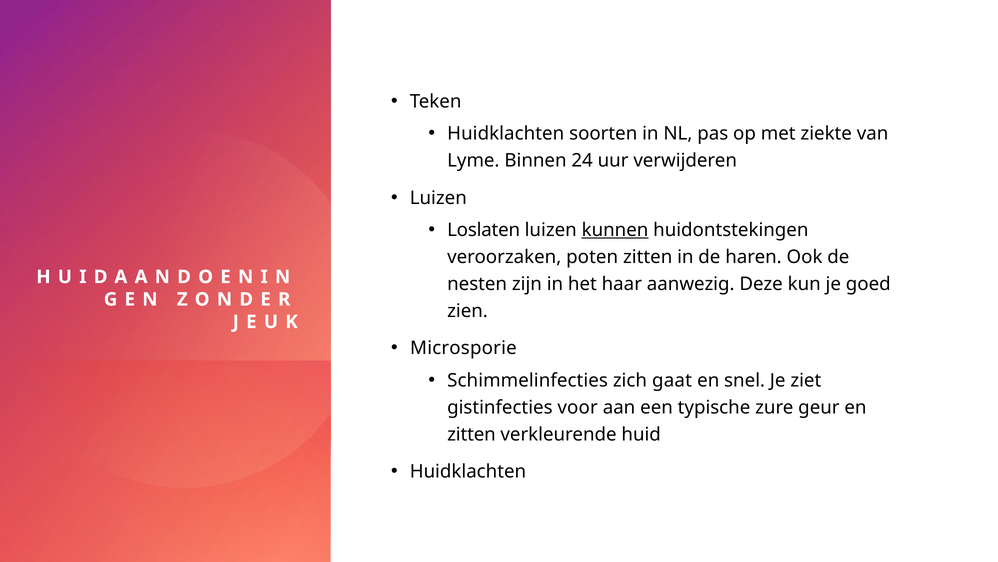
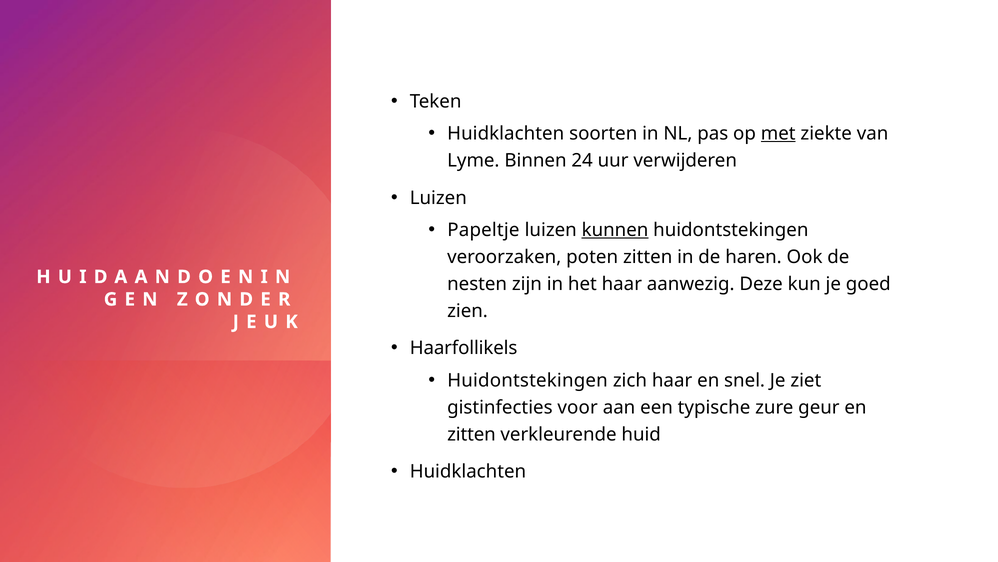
met underline: none -> present (778, 133)
Loslaten: Loslaten -> Papeltje (483, 230)
Microsporie: Microsporie -> Haarfollikels (464, 348)
Schimmelinfecties: Schimmelinfecties -> Huidontstekingen (528, 380)
zich gaat: gaat -> haar (672, 380)
